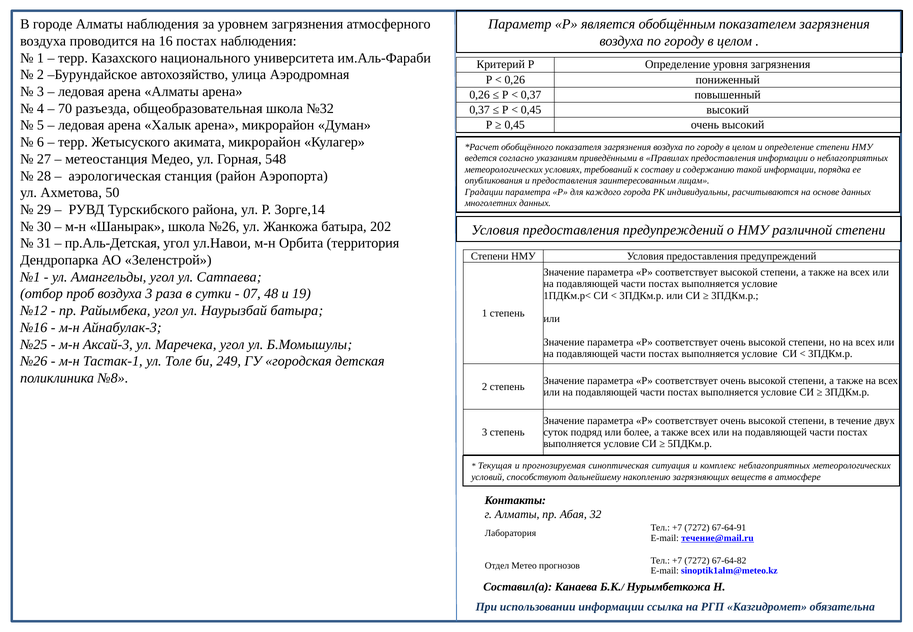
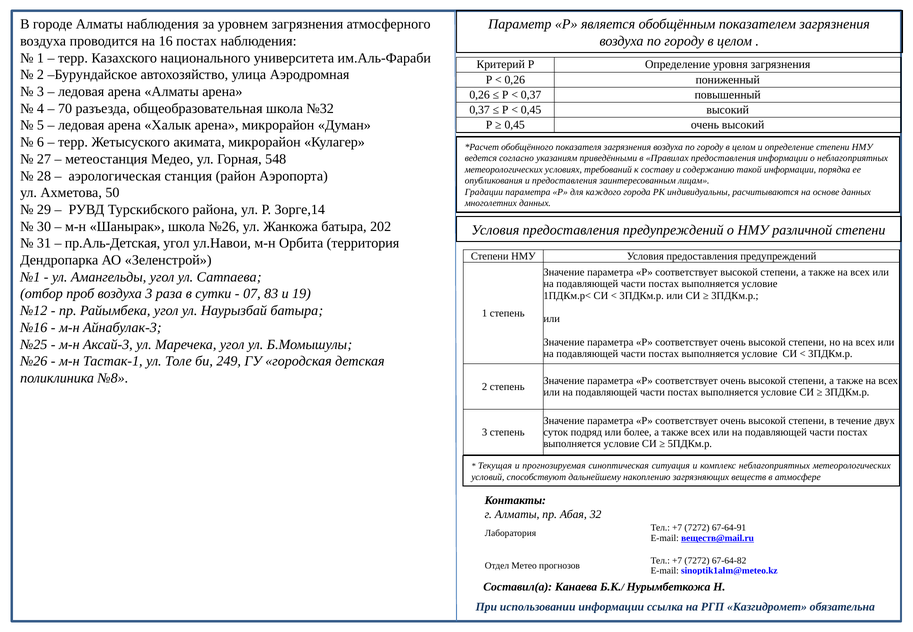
48: 48 -> 83 (271, 294)
течение@mail.ru: течение@mail.ru -> веществ@mail.ru (718, 538)
